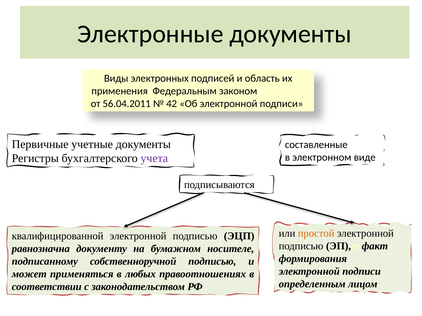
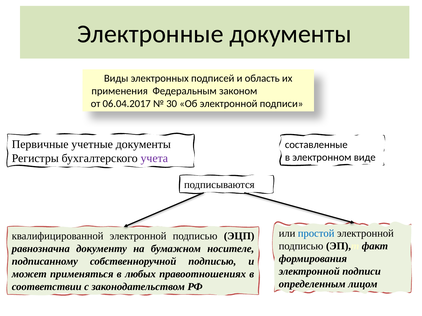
56.04.2011: 56.04.2011 -> 06.04.2017 (127, 104)
42: 42 -> 30 (172, 104)
простой colour: orange -> blue (316, 234)
